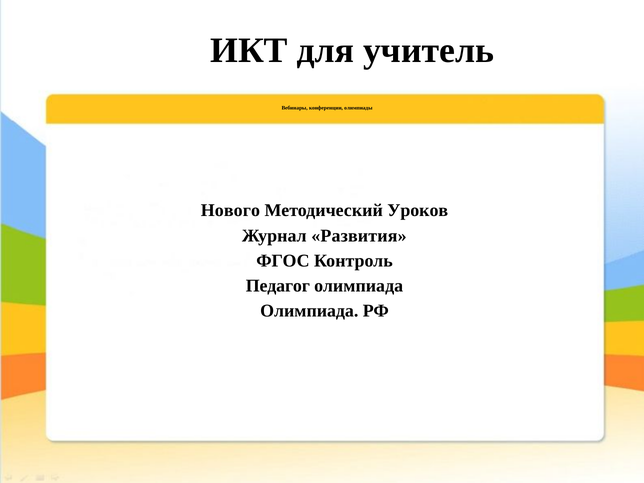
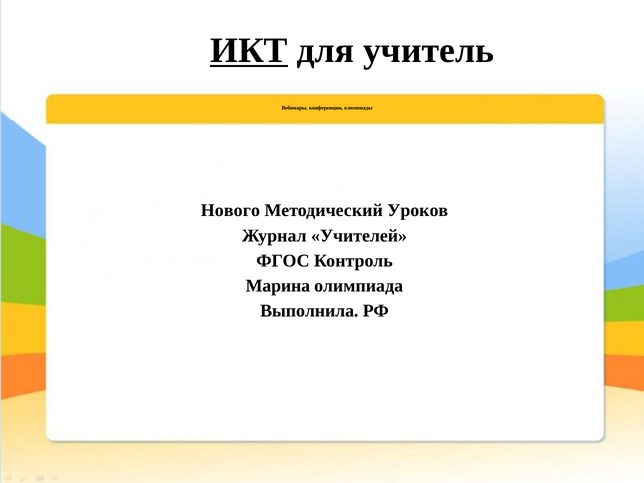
ИКТ underline: none -> present (249, 51)
Развития: Развития -> Учителей (359, 236)
Педагог: Педагог -> Марина (278, 286)
Олимпиада: Олимпиада -> Выполнила (309, 311)
